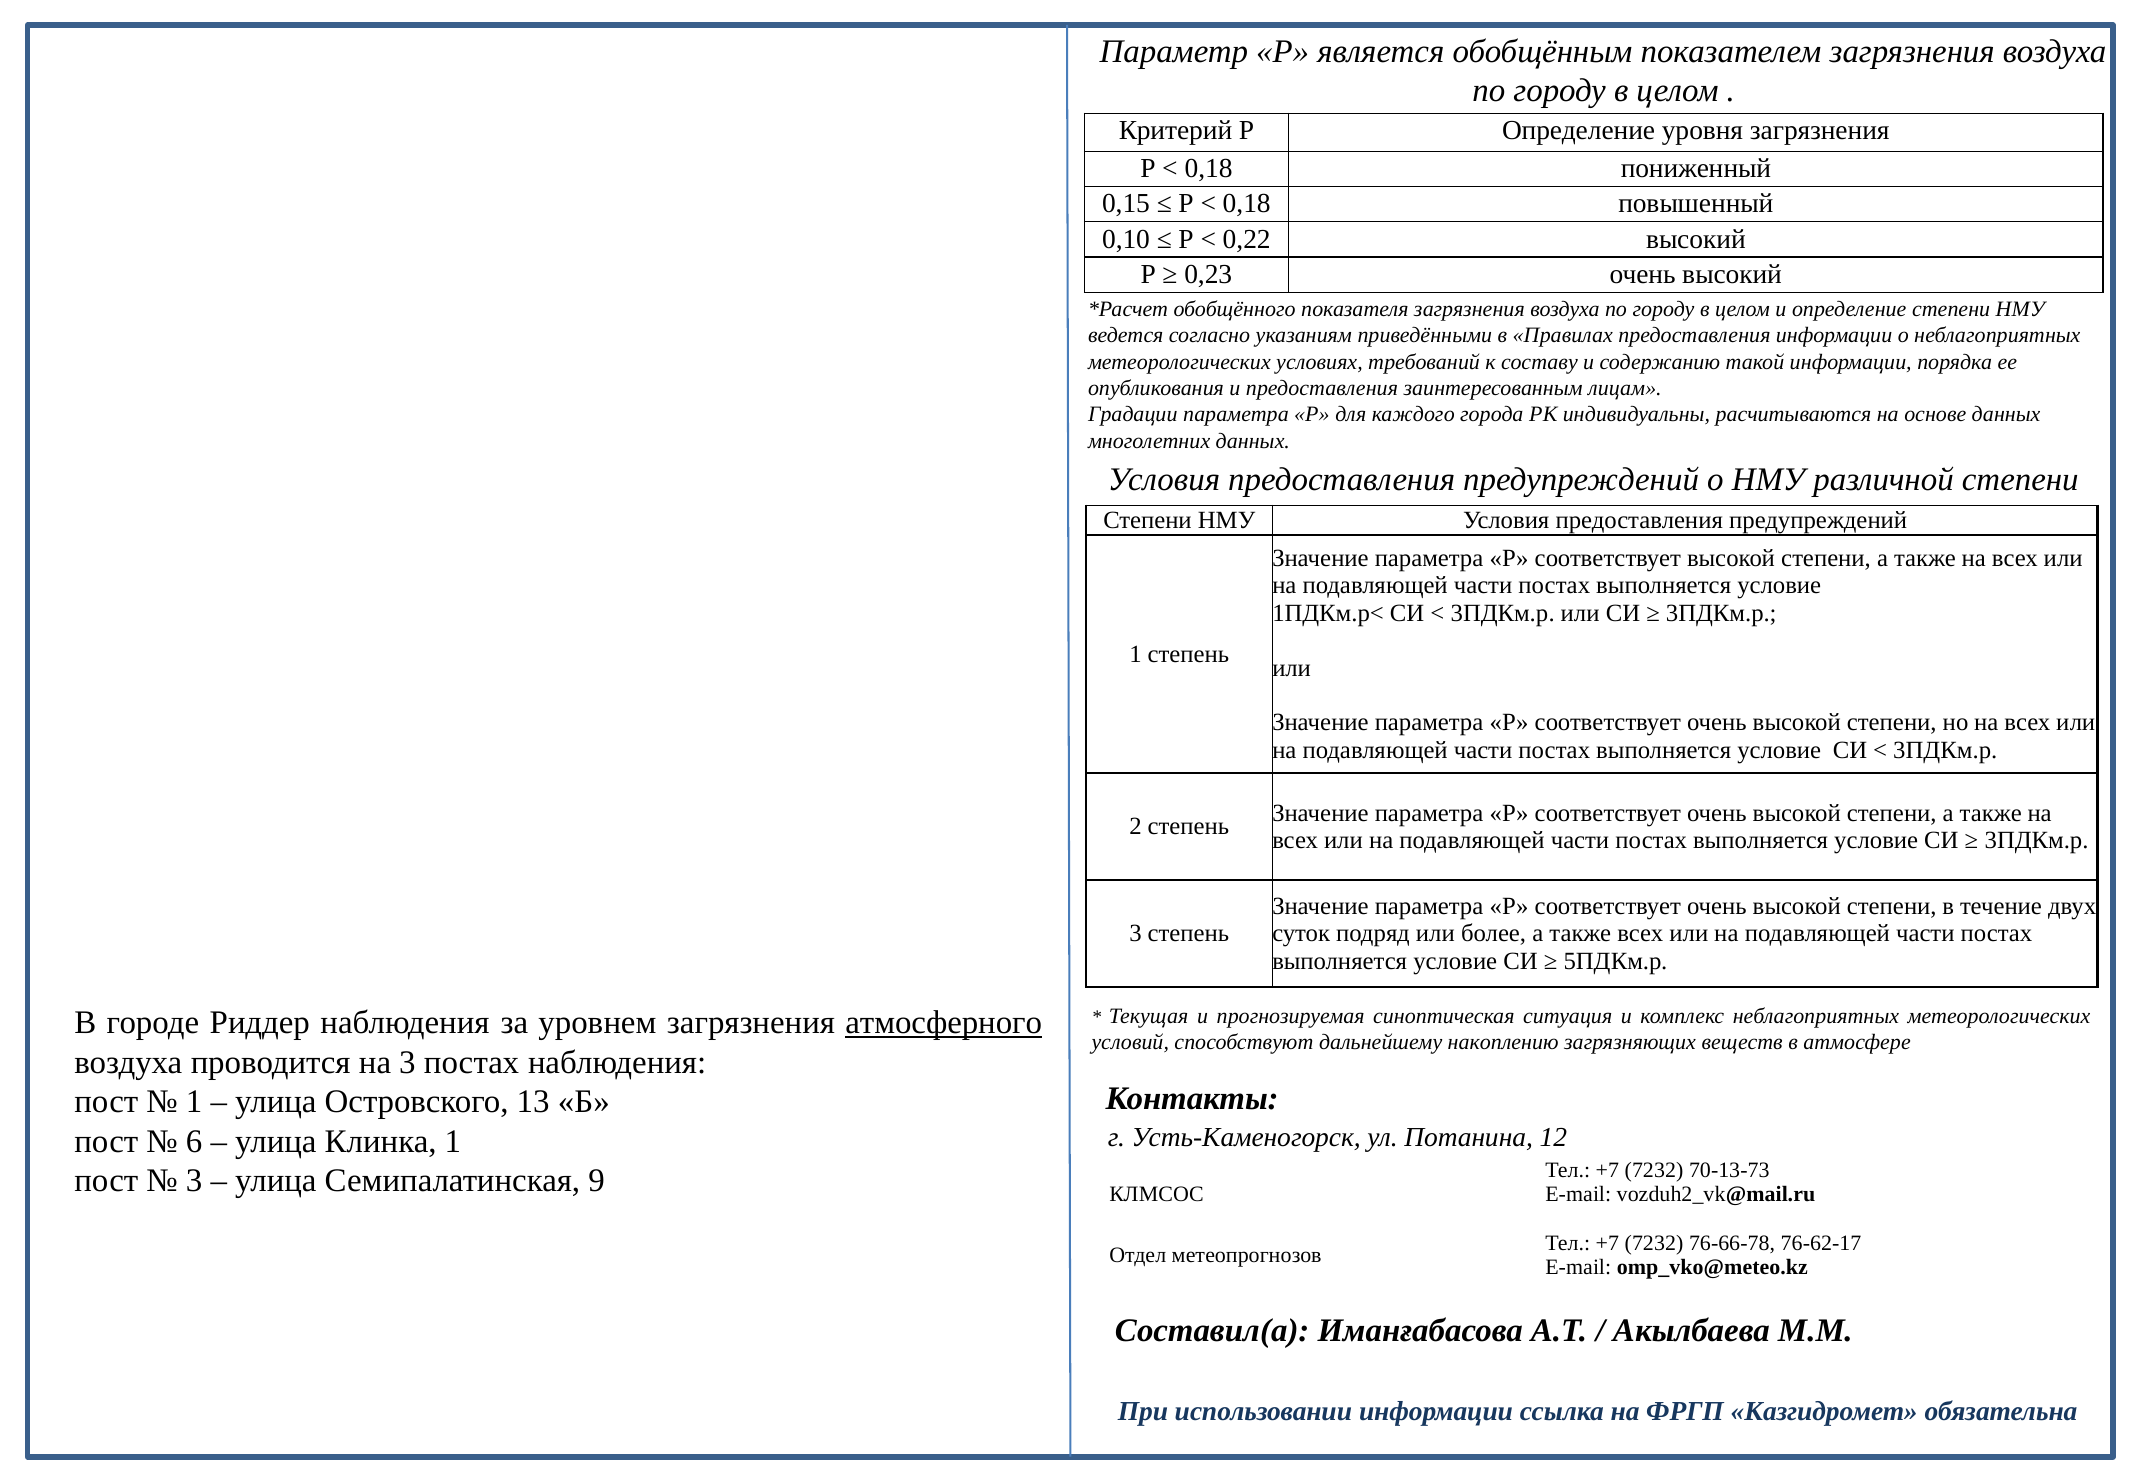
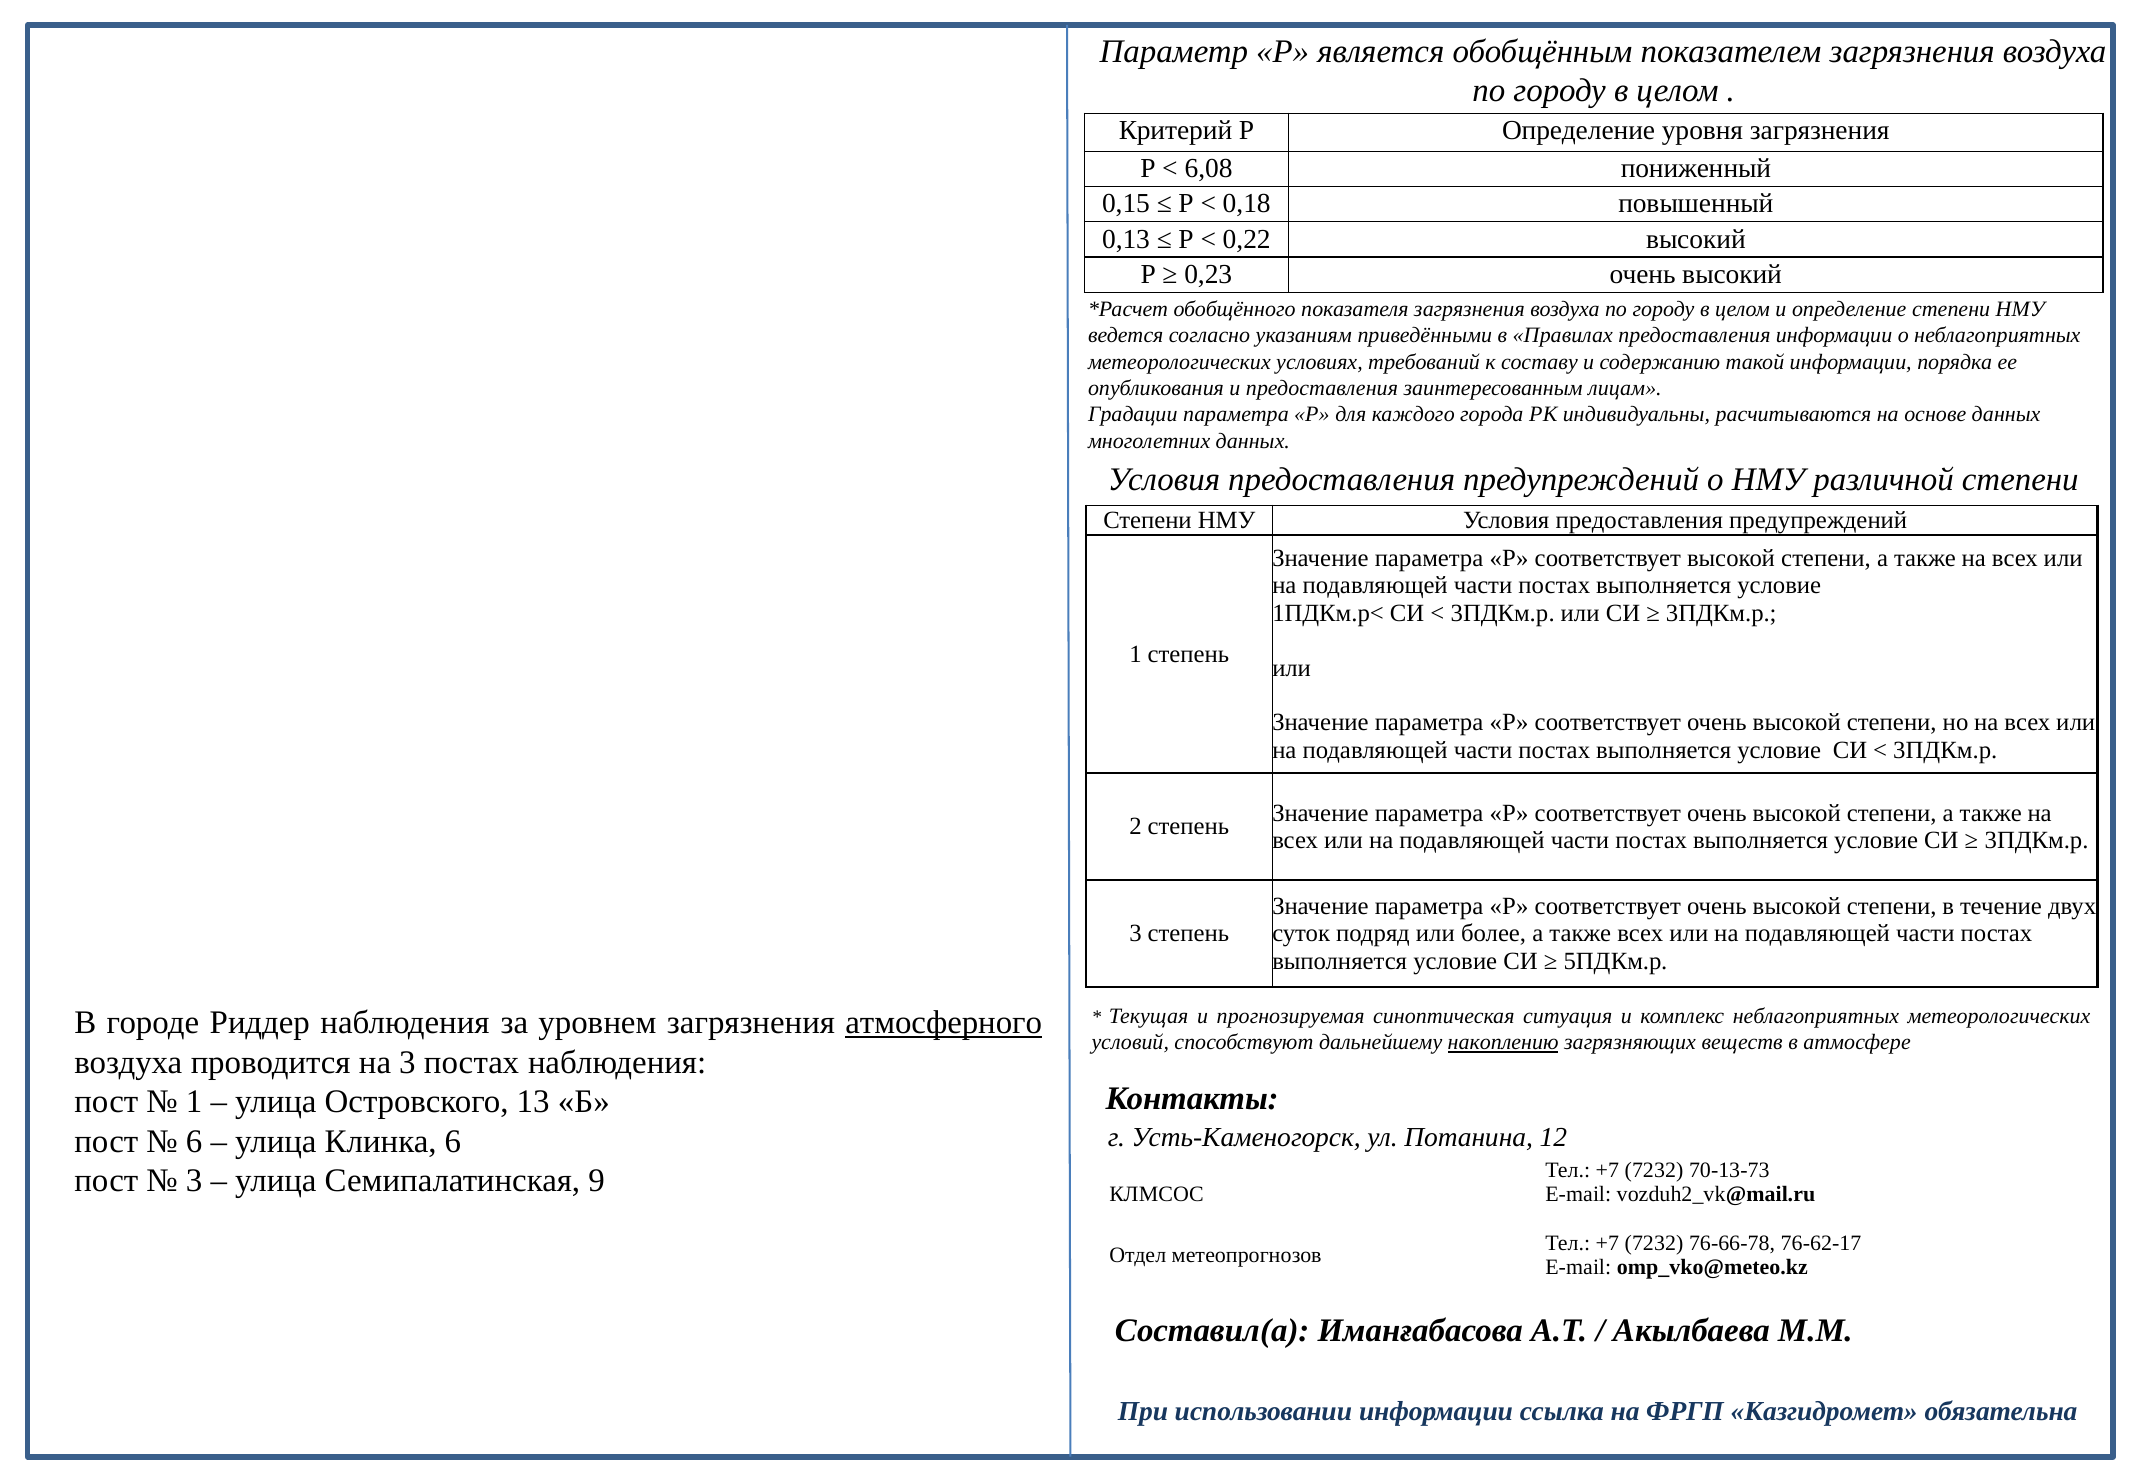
0,18: 0,18 -> 6,08 (1209, 169)
0,10: 0,10 -> 0,13 (1126, 239)
накоплению underline: none -> present (1503, 1043)
Клинка 1: 1 -> 6 (453, 1142)
